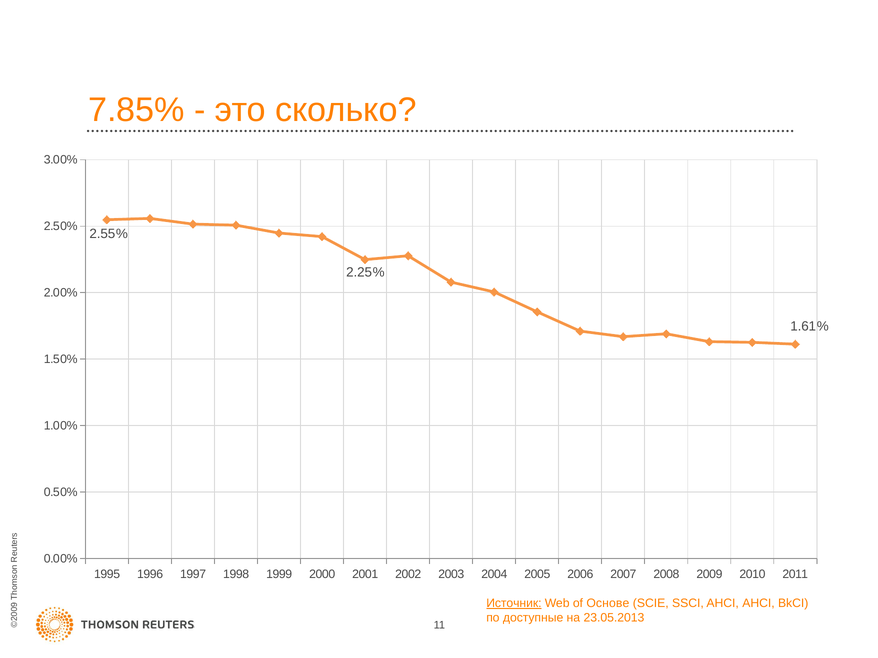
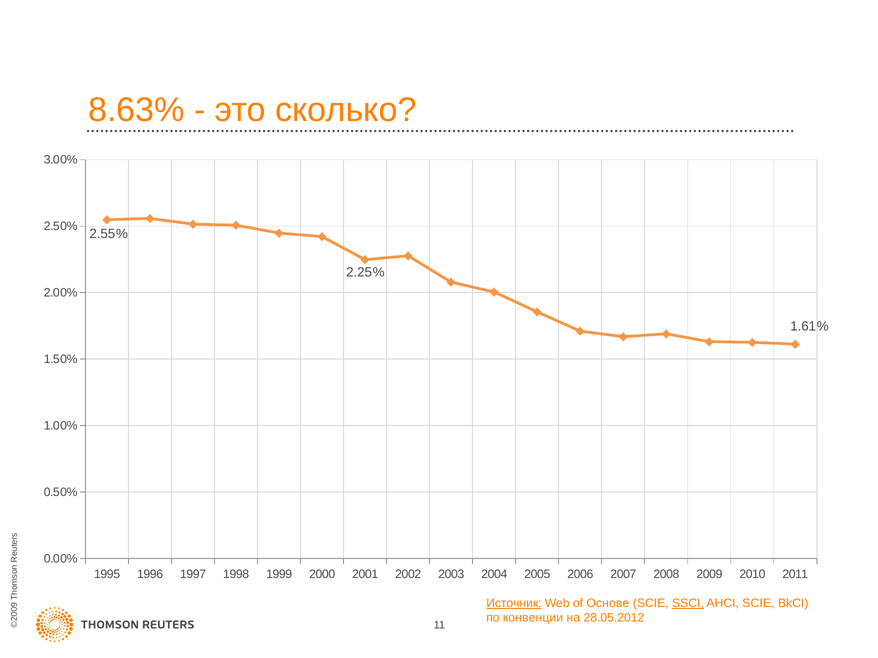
7.85%: 7.85% -> 8.63% (136, 110)
SSCI underline: none -> present (688, 604)
AHCI AHCI: AHCI -> SCIE (758, 604)
доступные: доступные -> конвенции (533, 618)
23.05.2013: 23.05.2013 -> 28.05.2012 (614, 618)
